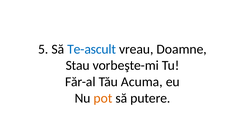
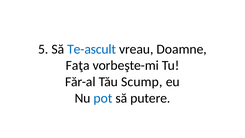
Stau: Stau -> Faţa (78, 65)
Acuma: Acuma -> Scump (142, 82)
pot colour: orange -> blue (103, 98)
